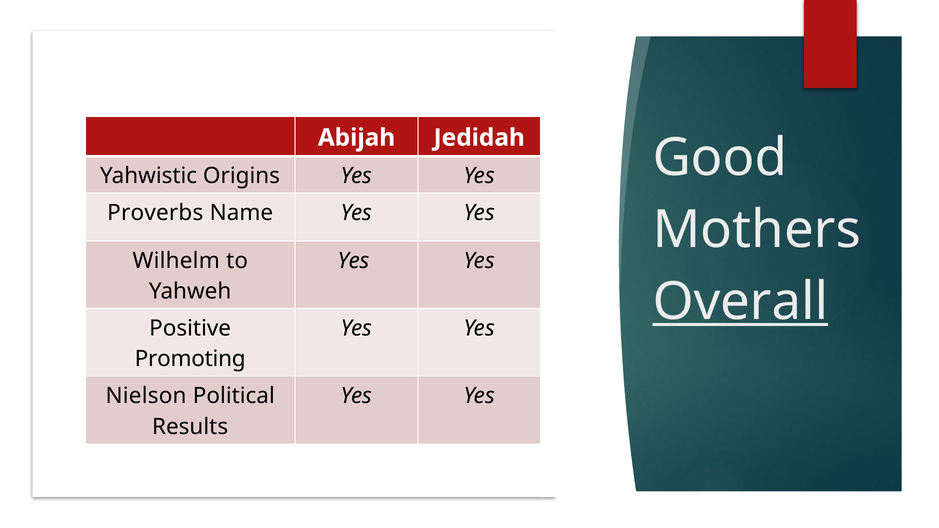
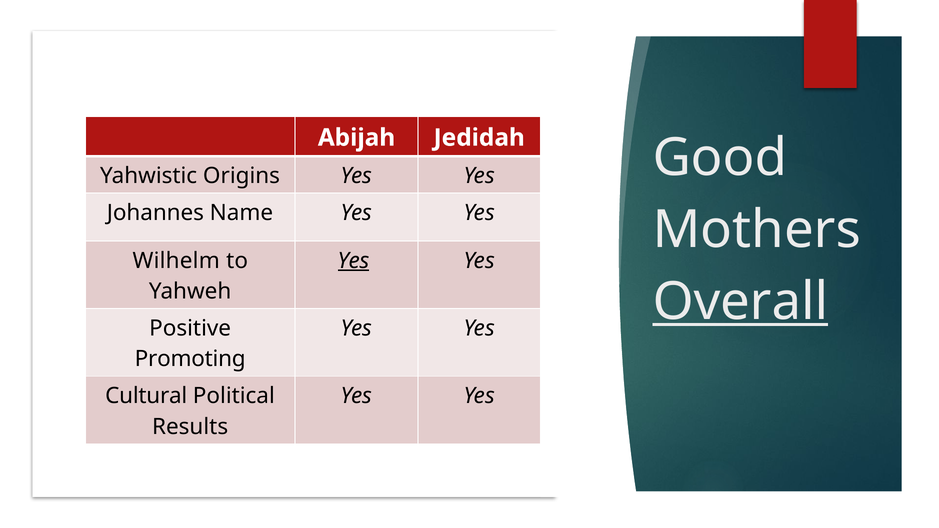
Proverbs: Proverbs -> Johannes (155, 213)
Yes underline: none -> present (354, 261)
Nielson: Nielson -> Cultural (146, 396)
